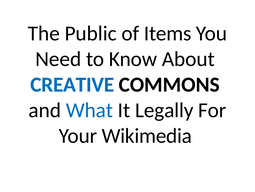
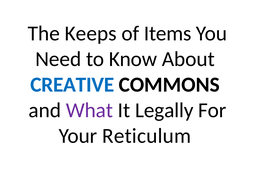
Public: Public -> Keeps (91, 33)
What colour: blue -> purple (89, 110)
Wikimedia: Wikimedia -> Reticulum (147, 135)
